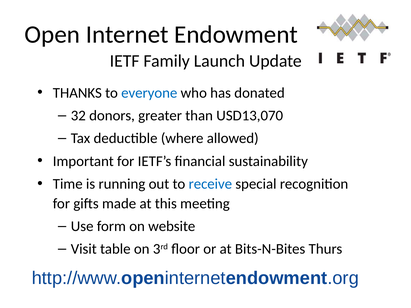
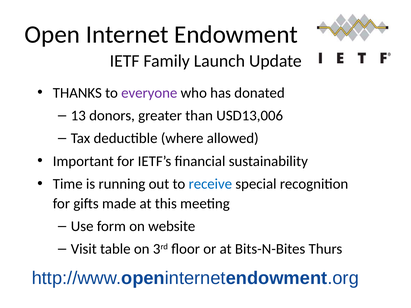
everyone colour: blue -> purple (149, 93)
32: 32 -> 13 (78, 116)
USD13,070: USD13,070 -> USD13,006 (250, 116)
